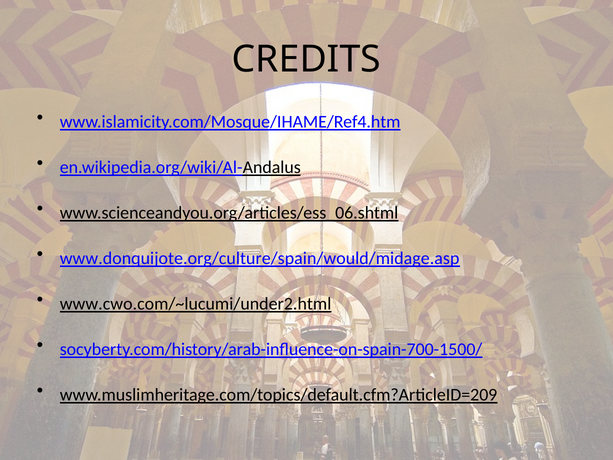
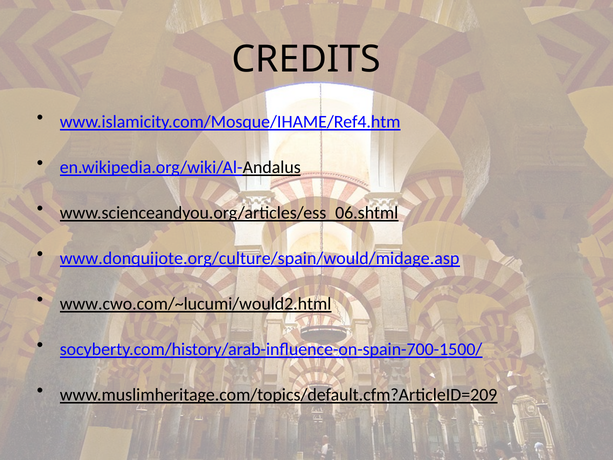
www.cwo.com/~lucumi/under2.html: www.cwo.com/~lucumi/under2.html -> www.cwo.com/~lucumi/would2.html (196, 304)
